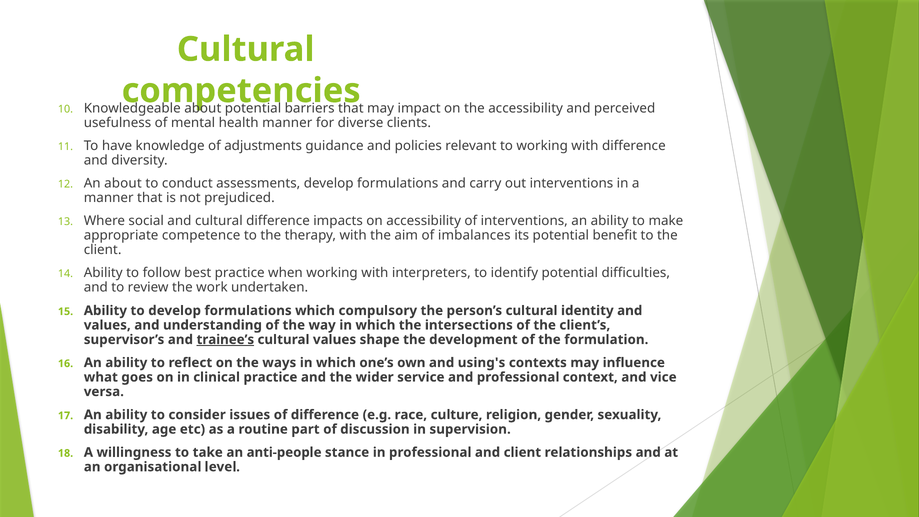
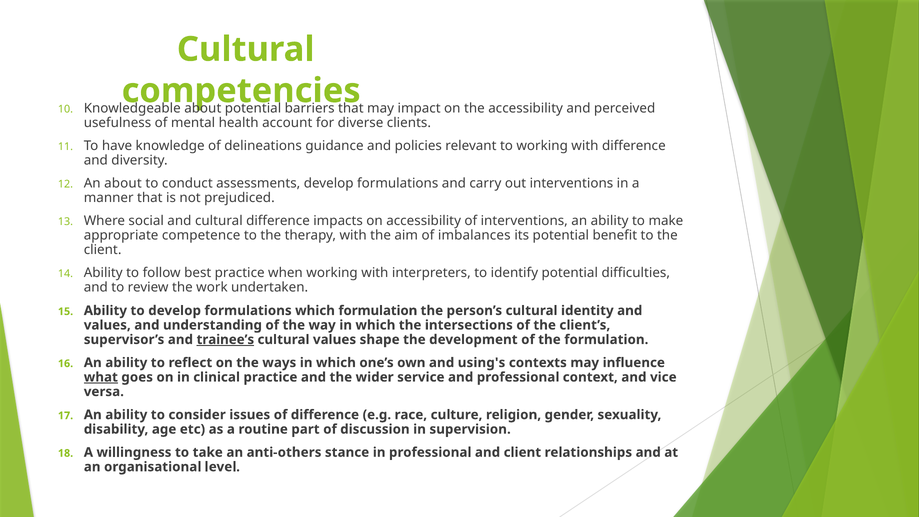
health manner: manner -> account (287, 123)
adjustments: adjustments -> delineations (263, 146)
which compulsory: compulsory -> formulation (378, 311)
what underline: none -> present (101, 377)
anti-people: anti-people -> anti-others (284, 452)
